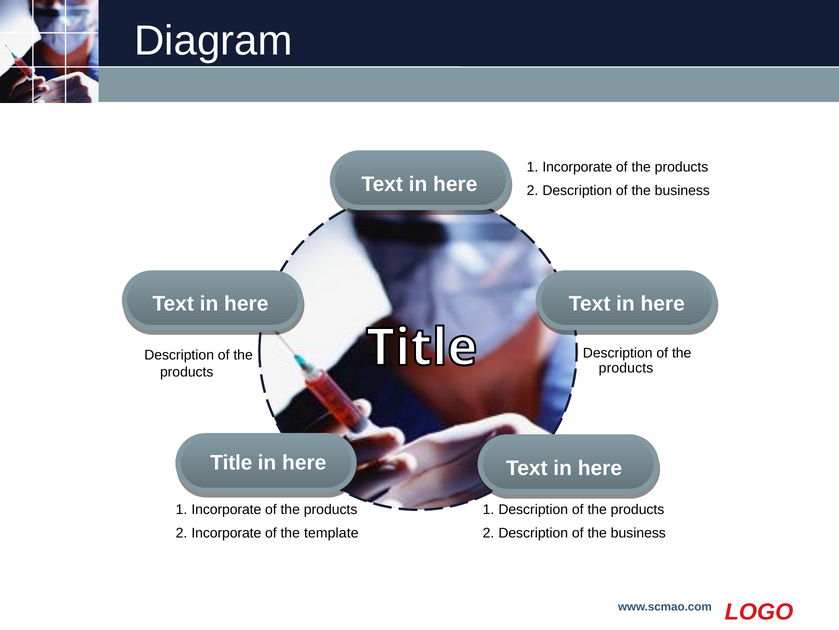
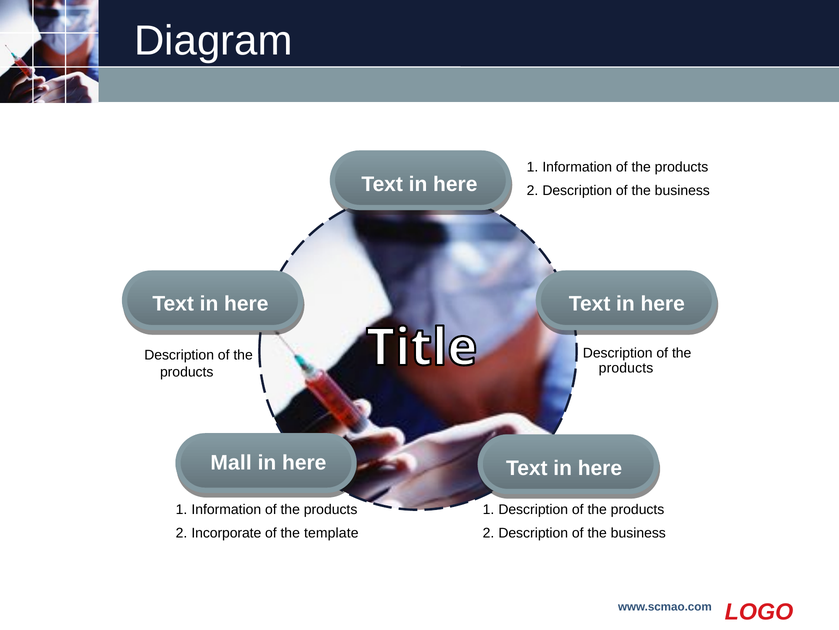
Incorporate: Incorporate -> Information (577, 167)
Title: Title -> Mall (231, 462)
Incorporate: Incorporate -> Information (226, 509)
